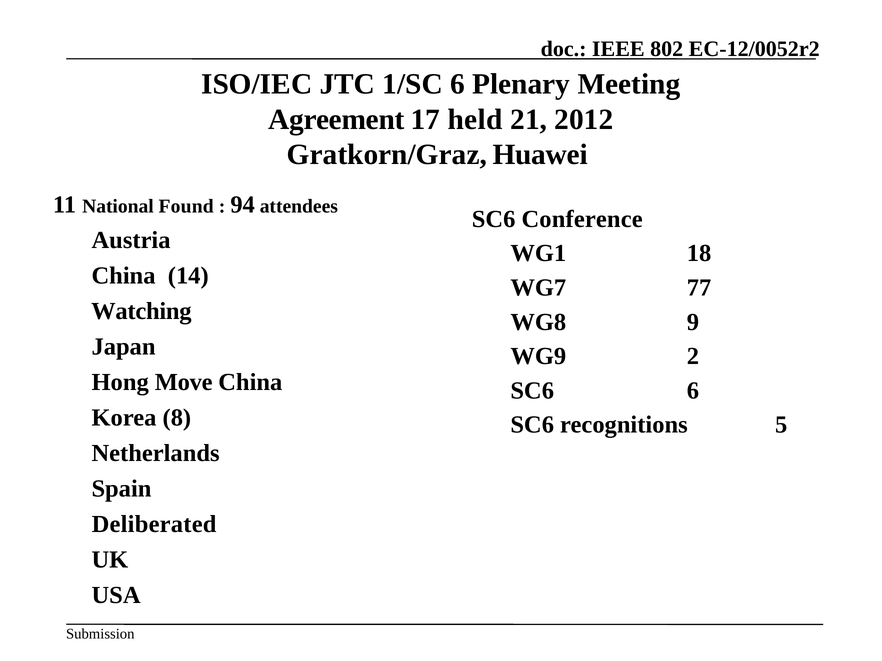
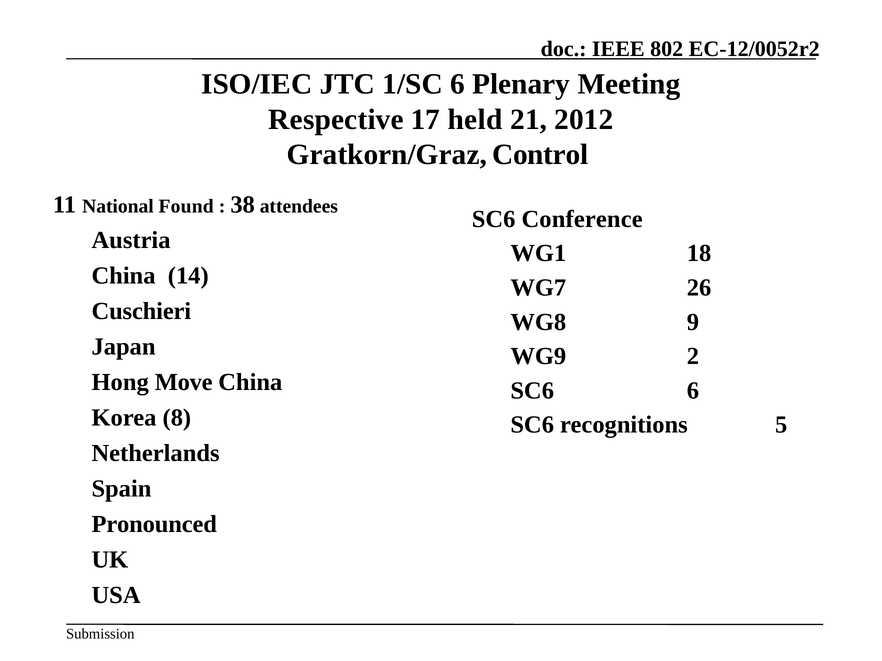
Agreement: Agreement -> Respective (336, 120)
Huawei: Huawei -> Control (540, 155)
94: 94 -> 38 (243, 205)
77: 77 -> 26 (699, 288)
Watching: Watching -> Cuschieri (141, 311)
Deliberated: Deliberated -> Pronounced (154, 524)
